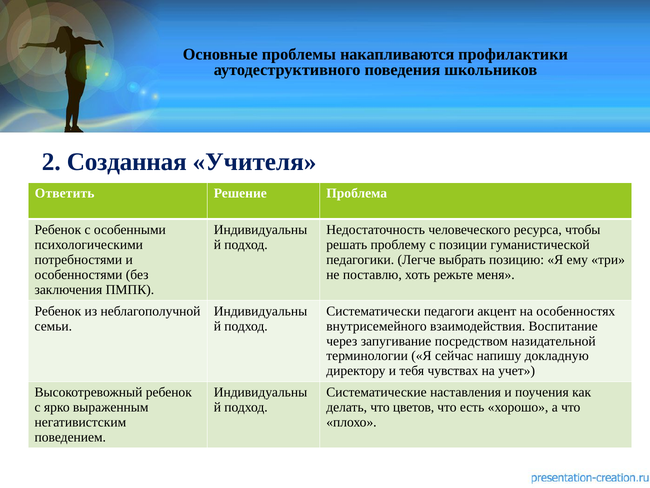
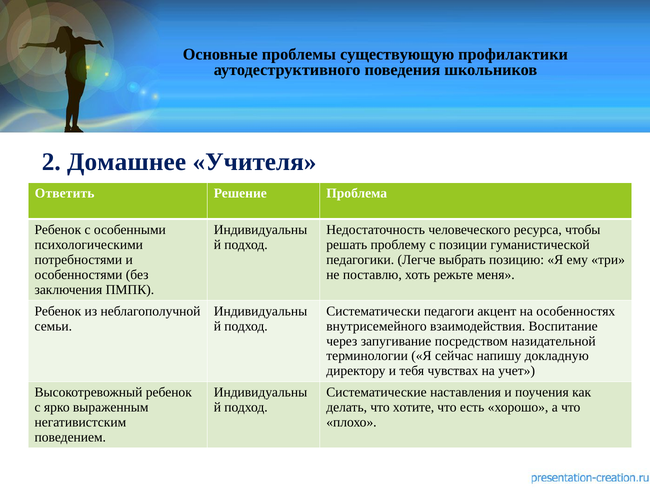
накапливаются: накапливаются -> существующую (397, 54)
Созданная: Созданная -> Домашнее (127, 162)
цветов: цветов -> хотите (414, 407)
